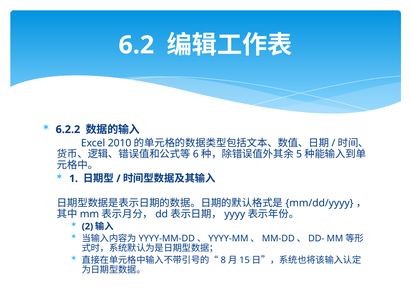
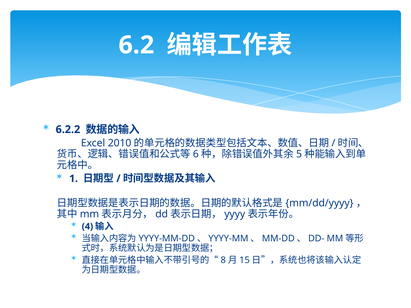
2: 2 -> 4 (87, 227)
